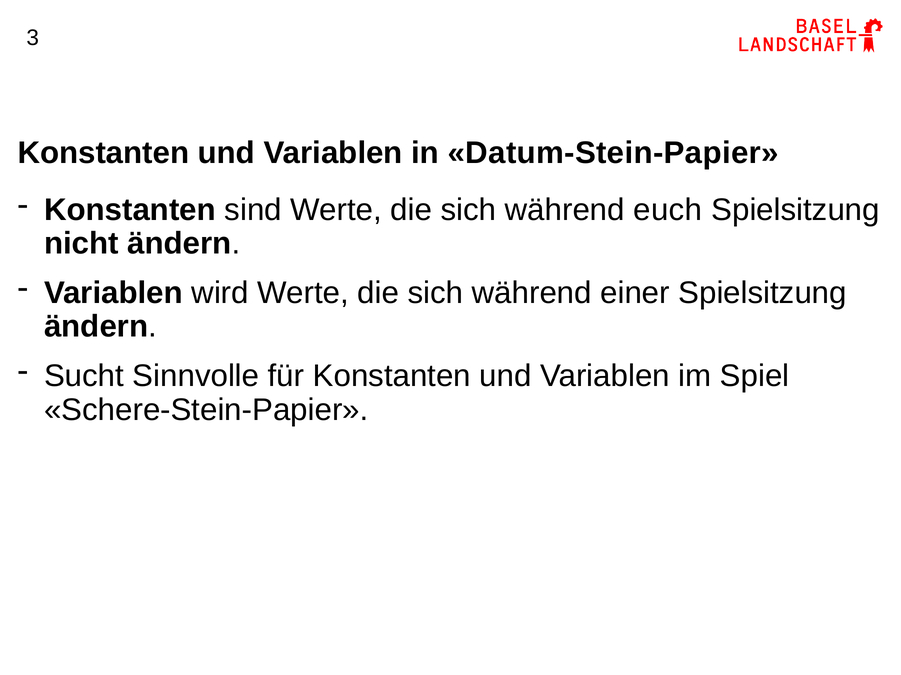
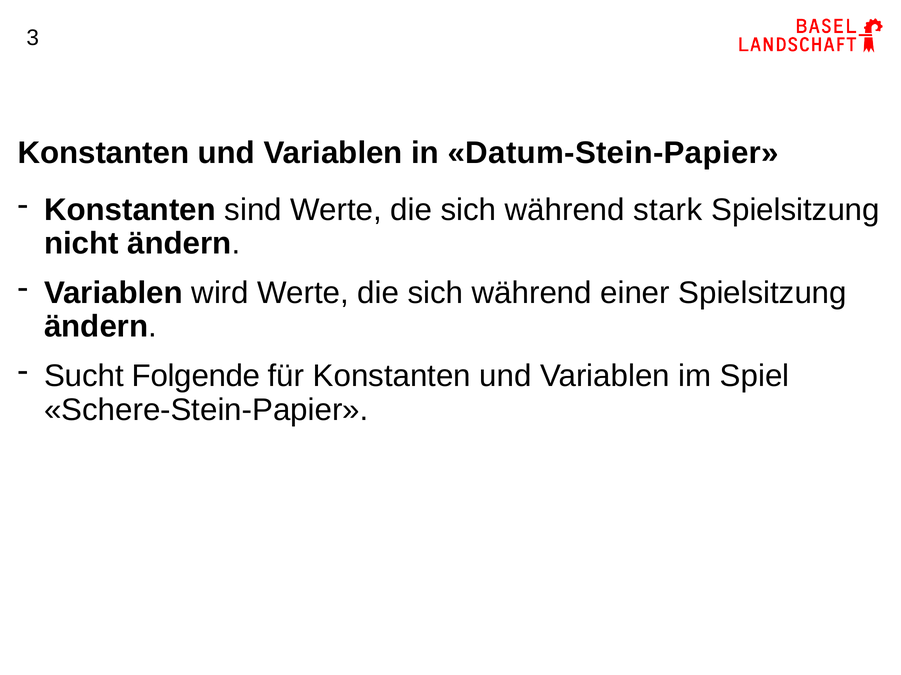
euch: euch -> stark (668, 210)
Sinnvolle: Sinnvolle -> Folgende (196, 376)
